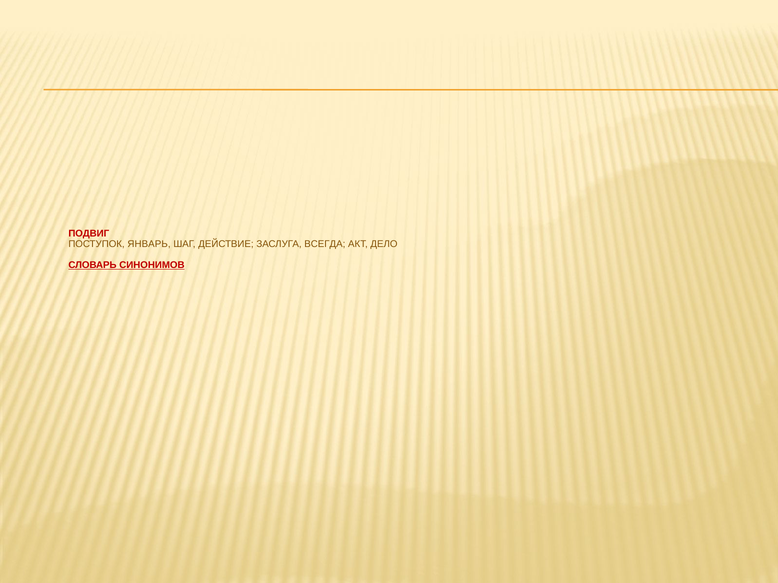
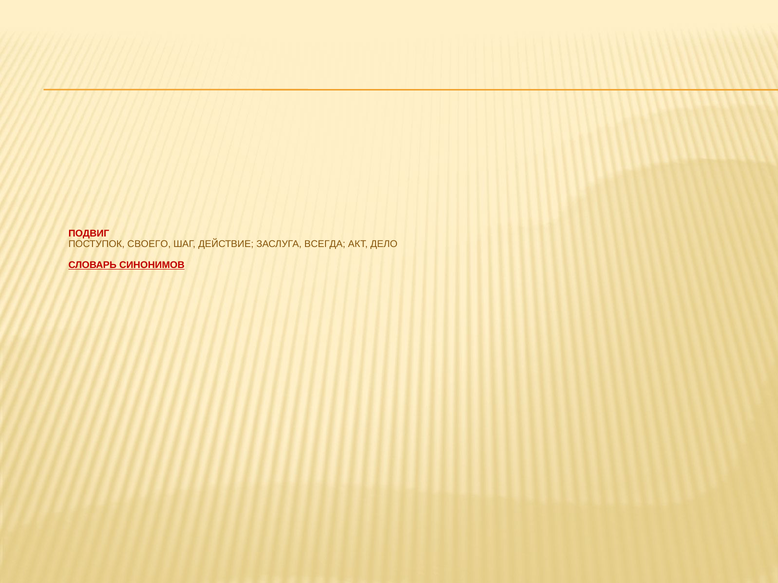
ЯНВАРЬ: ЯНВАРЬ -> СВОЕГО (149, 244)
